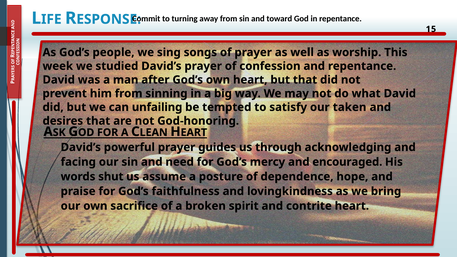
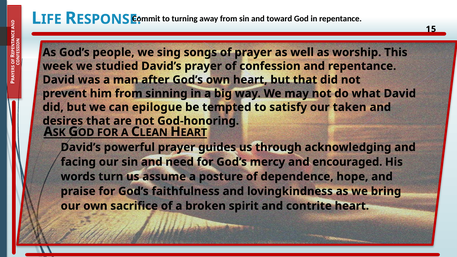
unfailing: unfailing -> epilogue (157, 107)
shut: shut -> turn (111, 177)
